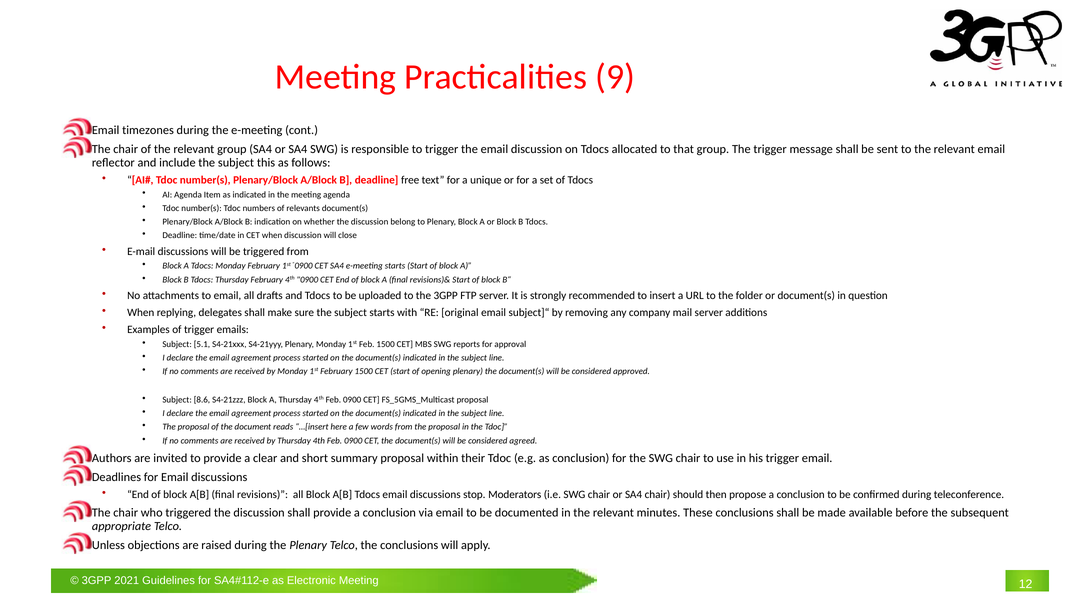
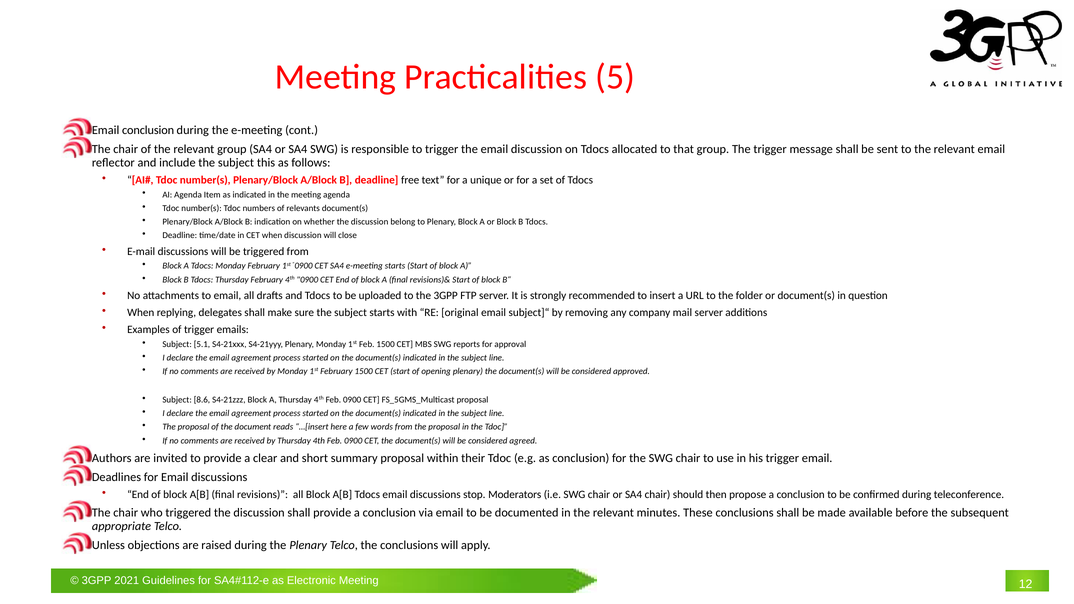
9: 9 -> 5 (615, 77)
Email timezones: timezones -> conclusion (148, 130)
